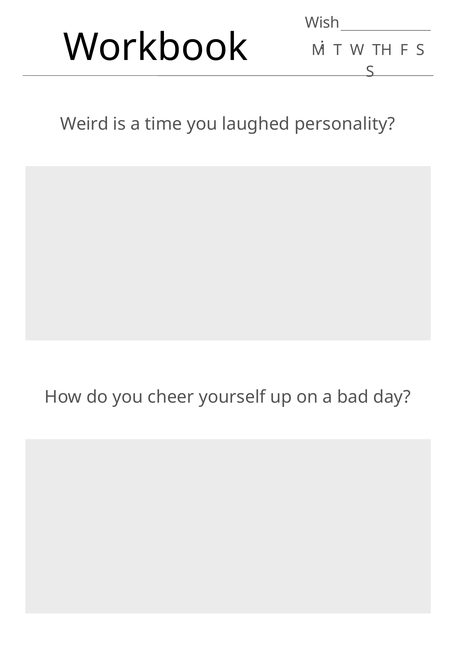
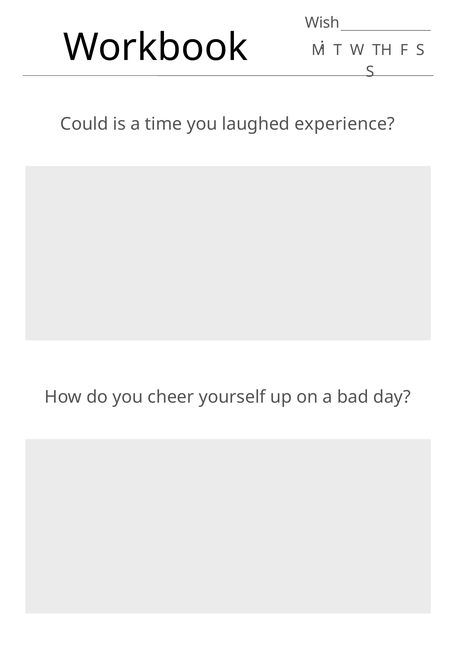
Weird: Weird -> Could (84, 124)
personality: personality -> experience (345, 124)
